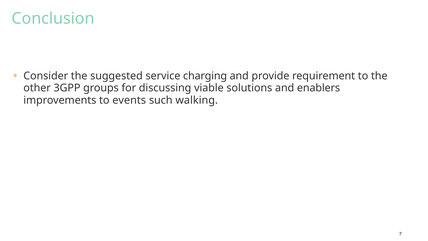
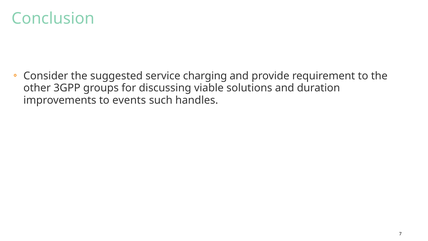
enablers: enablers -> duration (319, 88)
walking: walking -> handles (197, 100)
